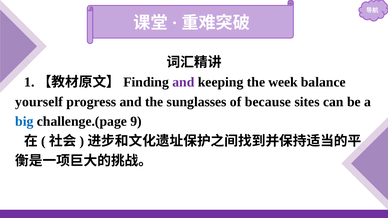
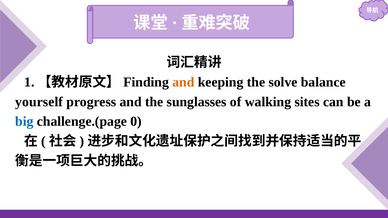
and colour: purple -> orange (183, 82)
week: week -> solve (283, 82)
because: because -> walking (268, 102)
9: 9 -> 0 (136, 122)
